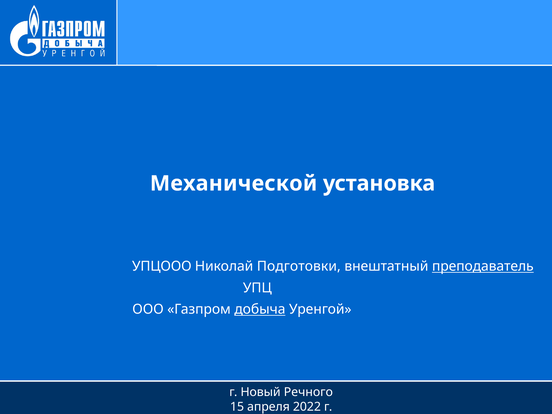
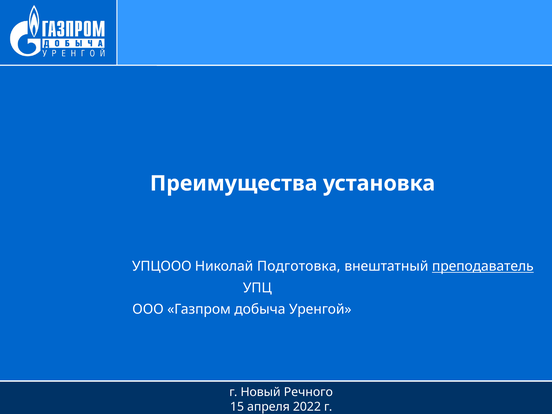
Механической: Механической -> Преимущества (234, 183)
Подготовки: Подготовки -> Подготовка (299, 266)
добыча underline: present -> none (260, 309)
